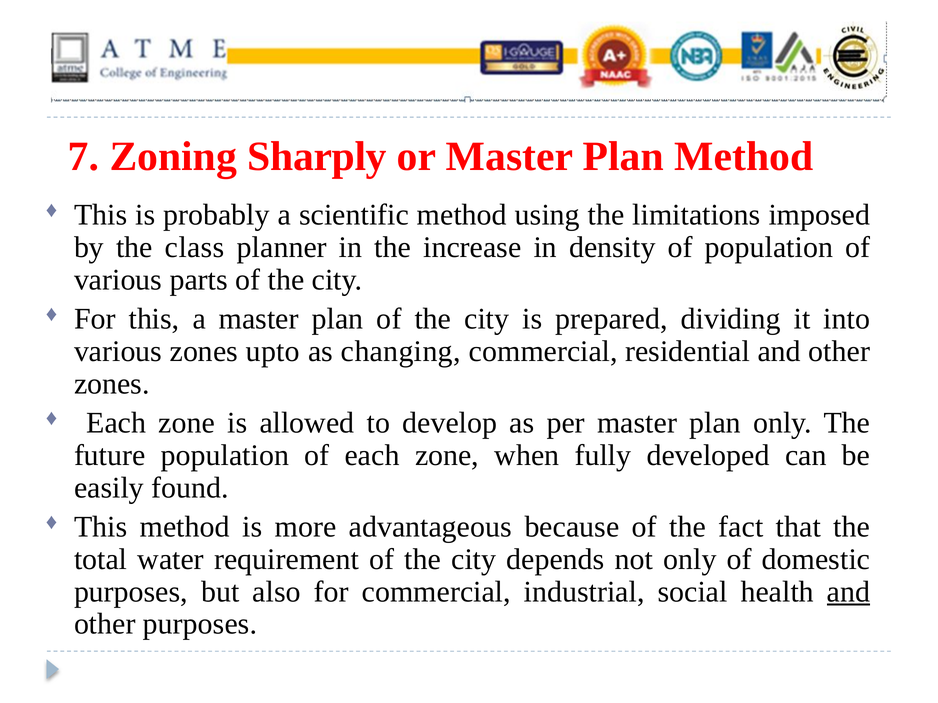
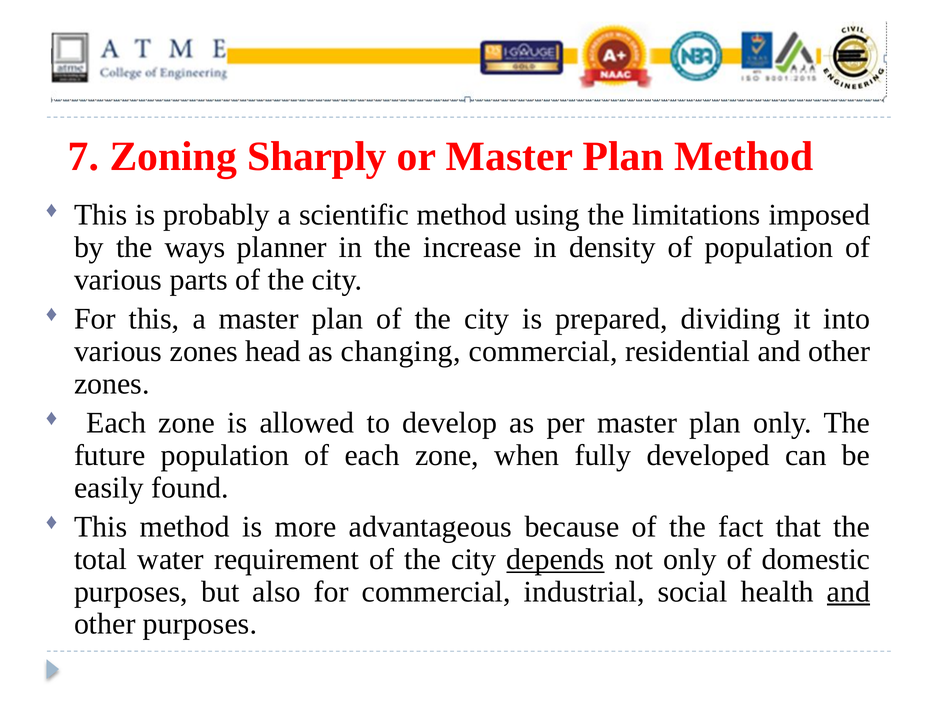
class: class -> ways (195, 248)
upto: upto -> head (273, 352)
depends underline: none -> present (556, 560)
